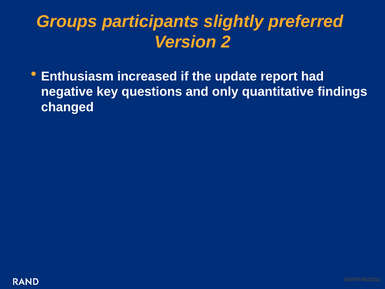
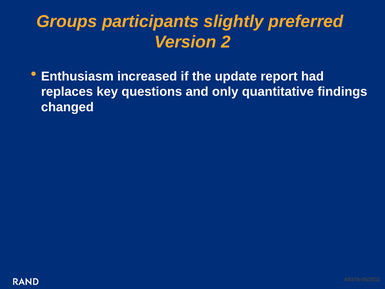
negative: negative -> replaces (67, 92)
